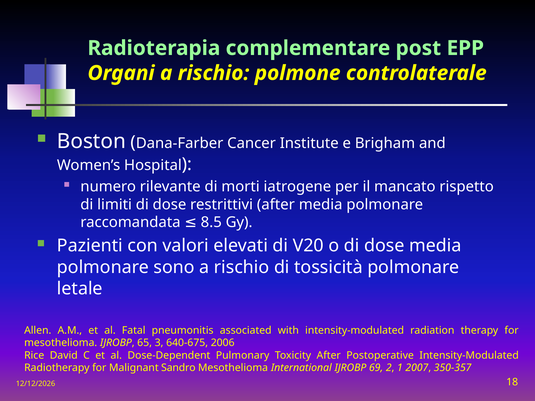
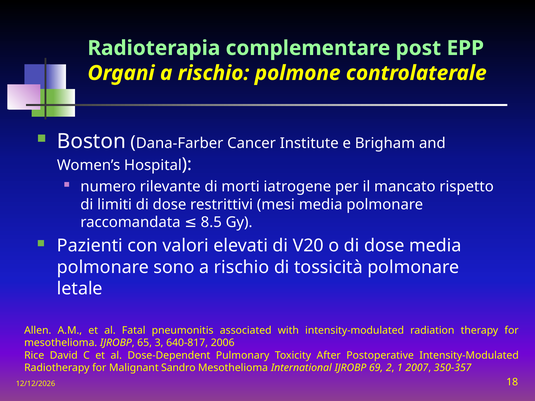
restrittivi after: after -> mesi (276, 205)
640-675: 640-675 -> 640-817 (187, 343)
